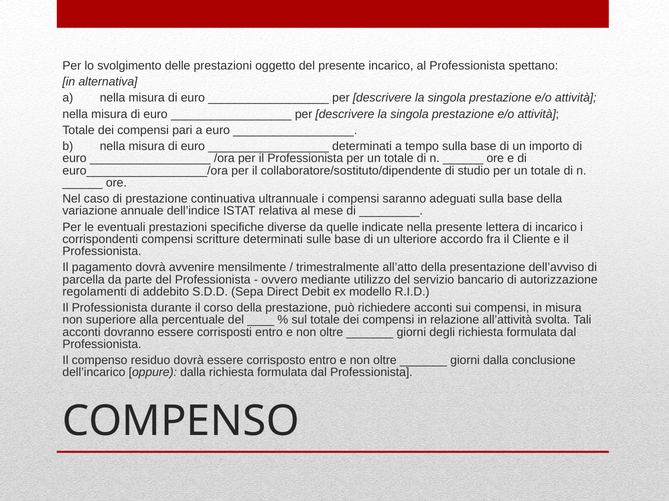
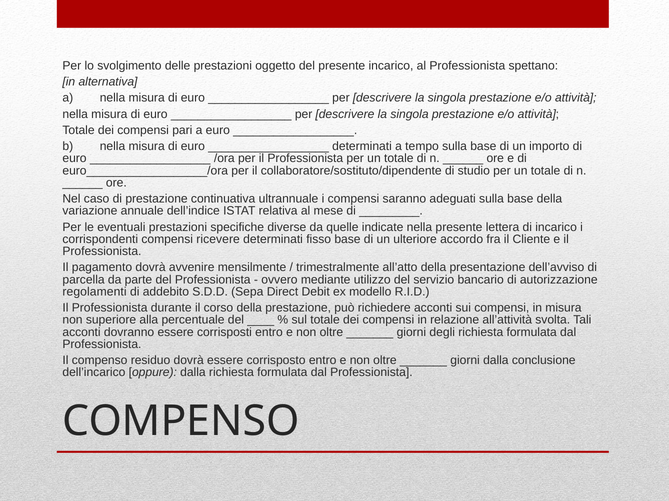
scritture: scritture -> ricevere (218, 240)
sulle: sulle -> fisso (319, 240)
